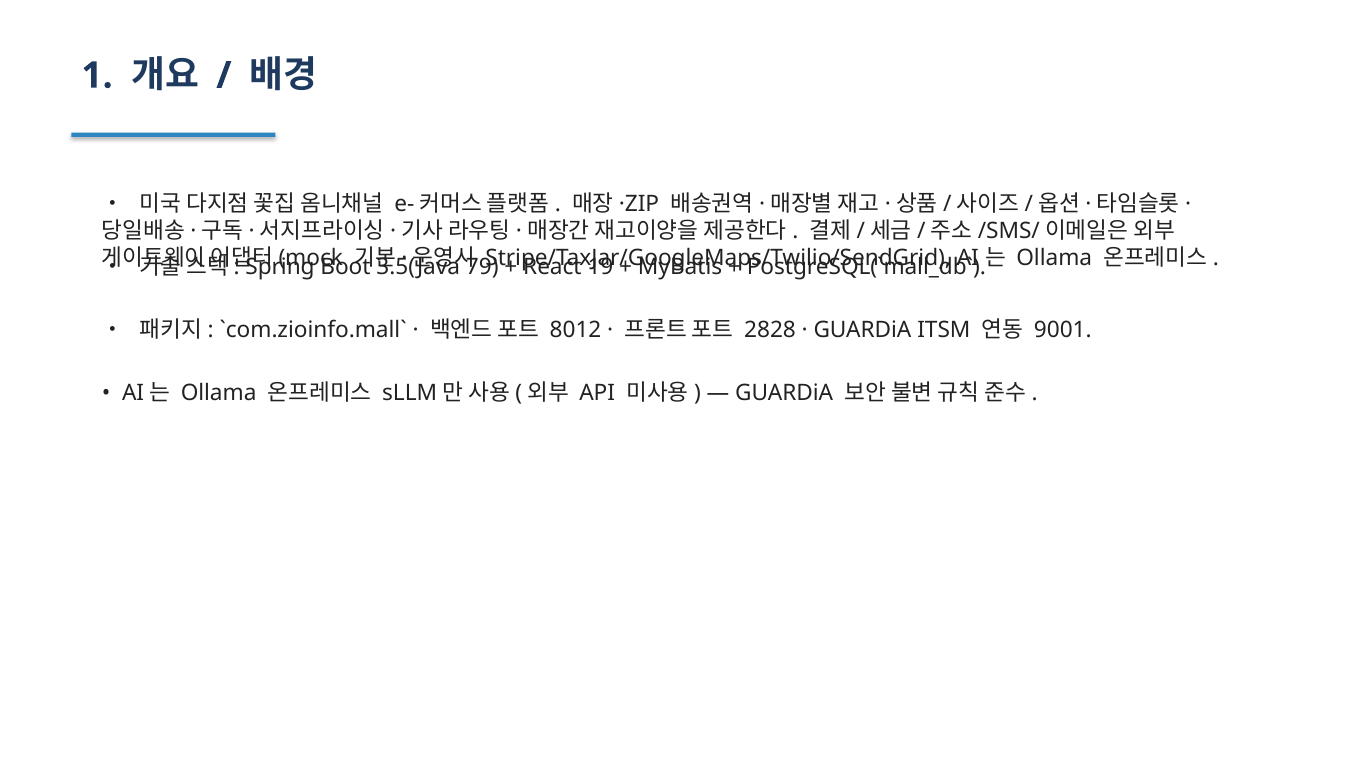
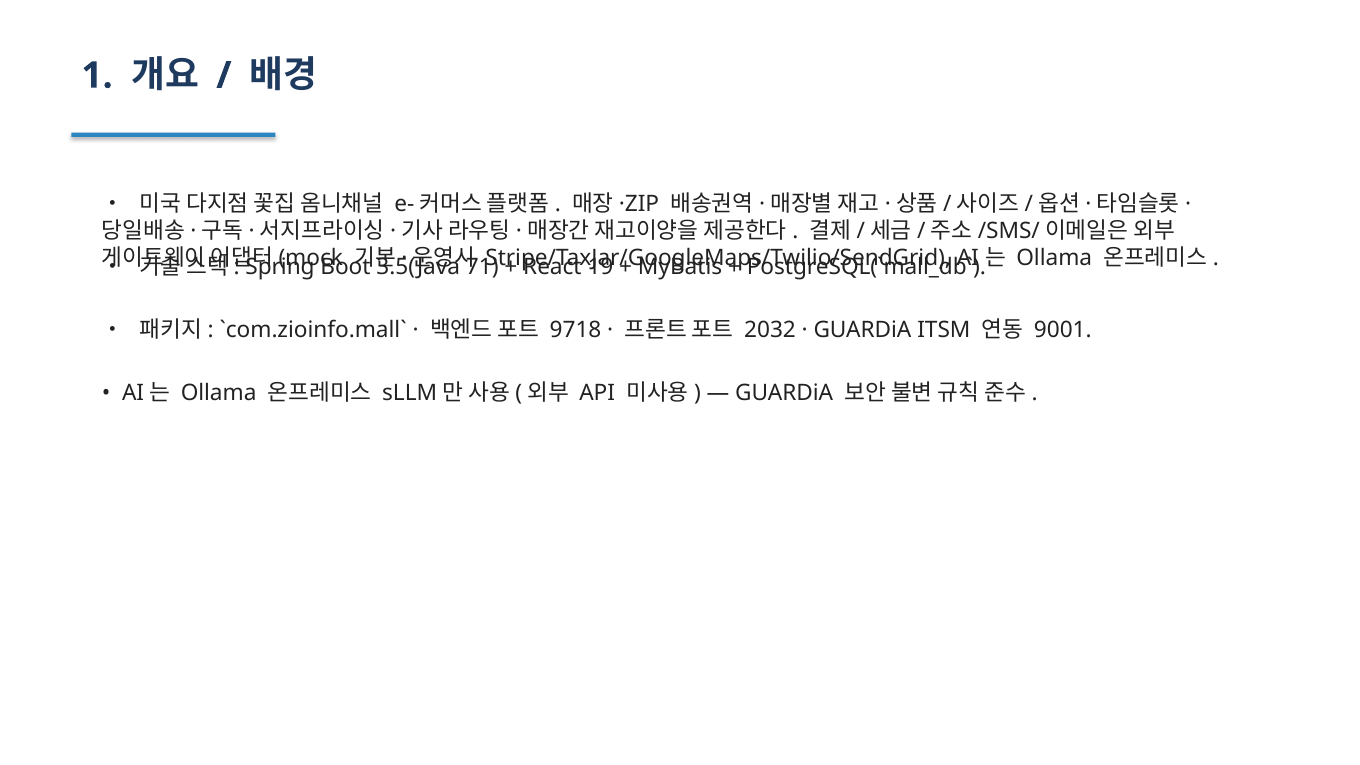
79: 79 -> 71 (482, 267)
8012: 8012 -> 9718 (576, 330)
2828: 2828 -> 2032 (770, 330)
